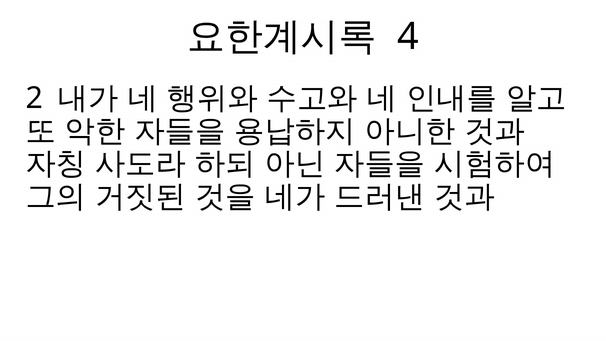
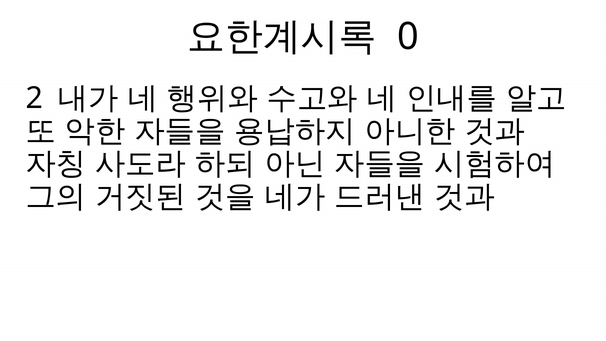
4: 4 -> 0 (408, 36)
